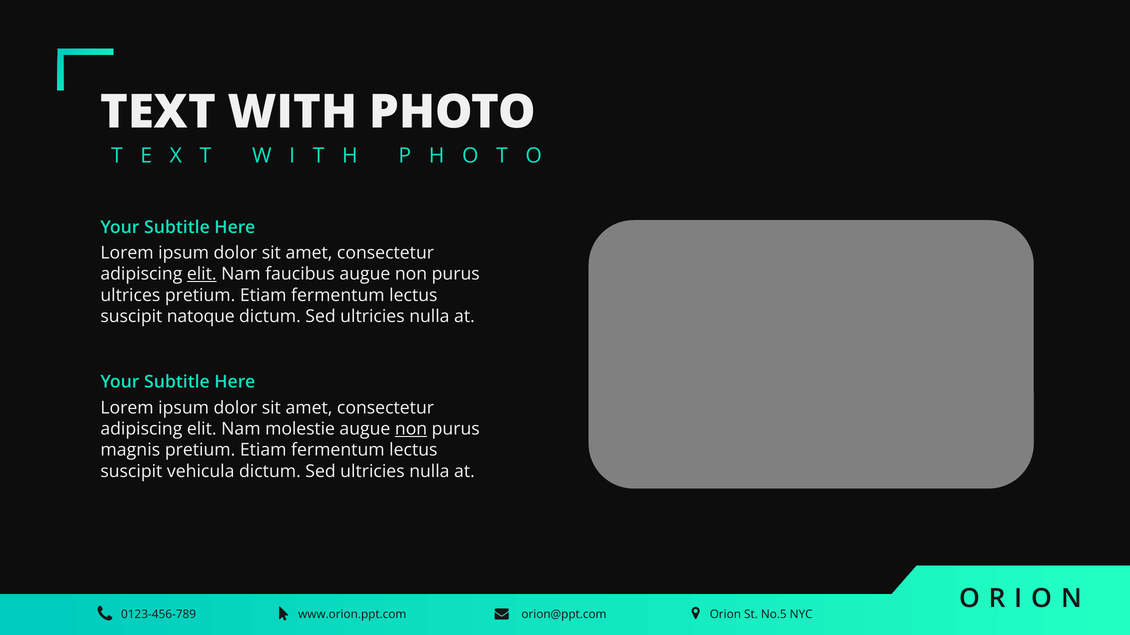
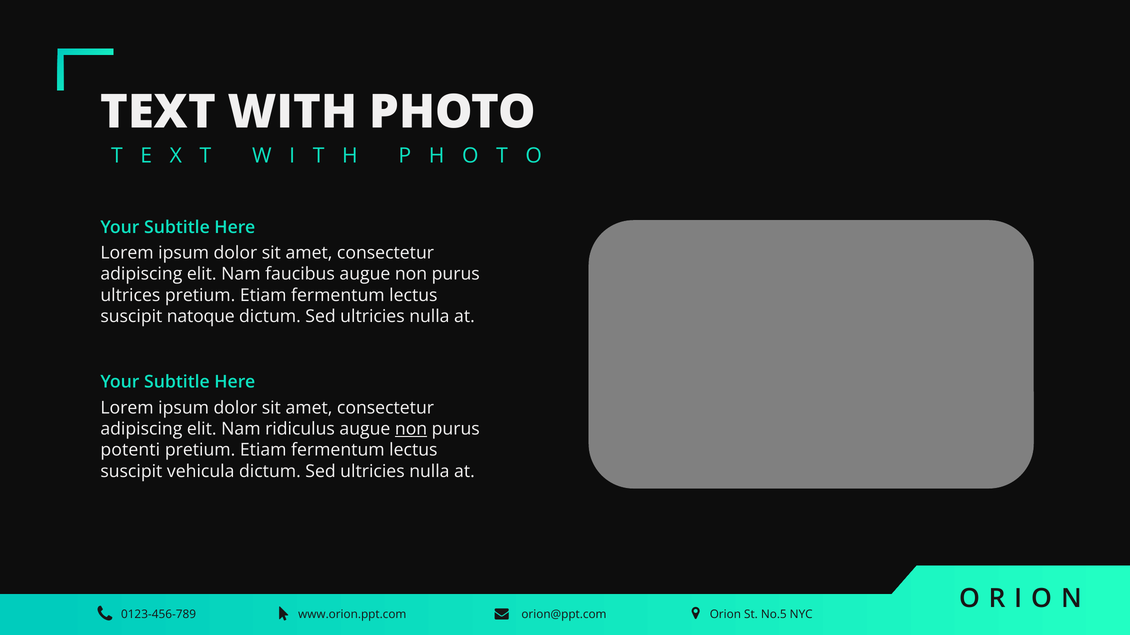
elit underline: present -> none (202, 274)
molestie: molestie -> ridiculus (300, 429)
magnis: magnis -> potenti (130, 451)
